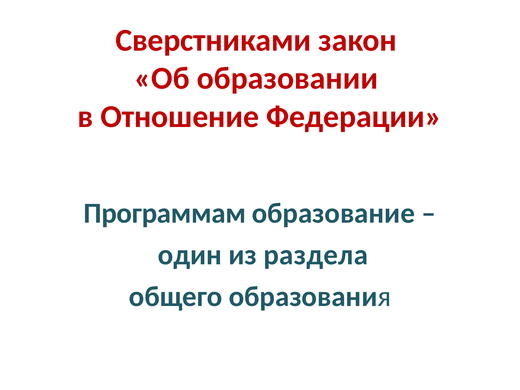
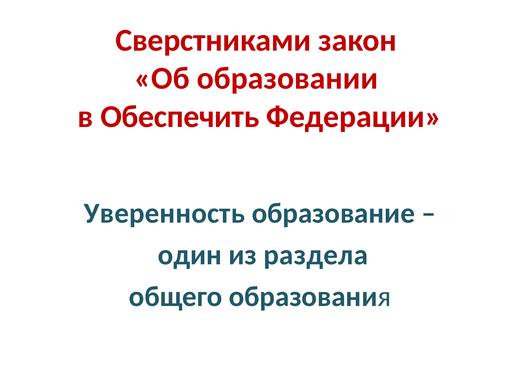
Отношение: Отношение -> Обеспечить (180, 117)
Программам: Программам -> Уверенность (164, 213)
